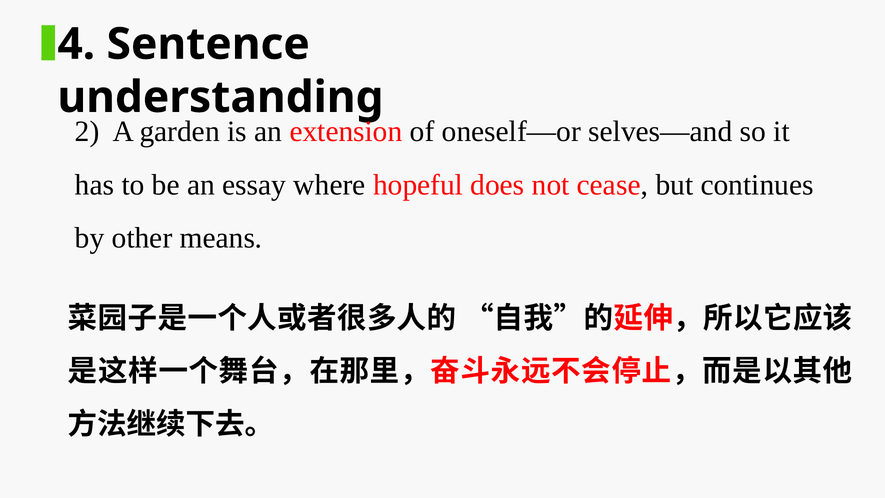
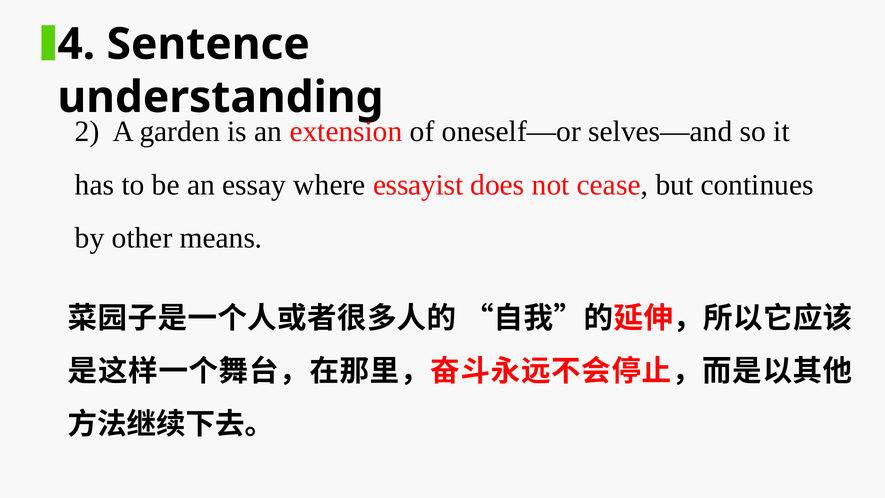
hopeful: hopeful -> essayist (418, 185)
